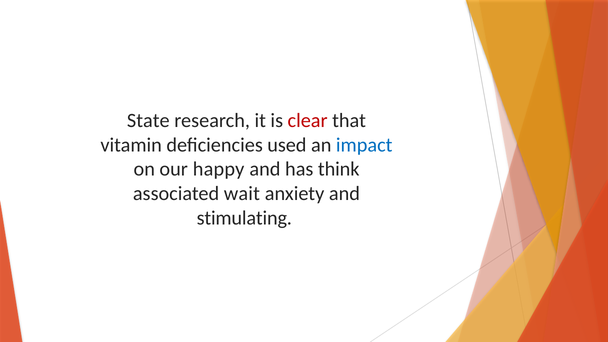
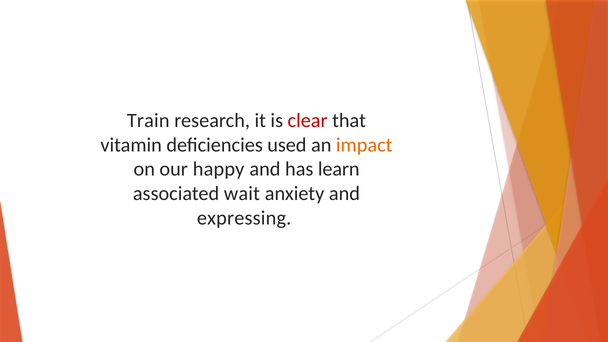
State: State -> Train (148, 121)
impact colour: blue -> orange (364, 145)
think: think -> learn (339, 169)
stimulating: stimulating -> expressing (244, 218)
